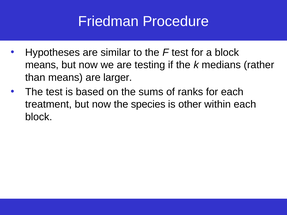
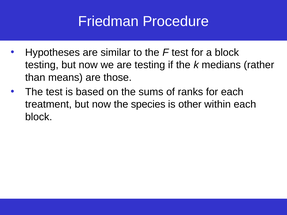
means: means -> testing (42, 65)
larger: larger -> those (118, 77)
